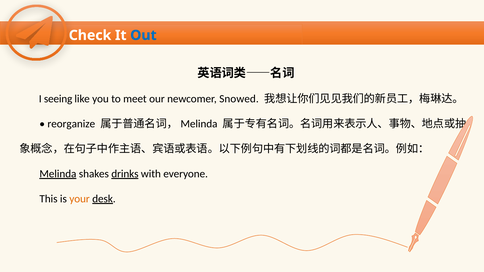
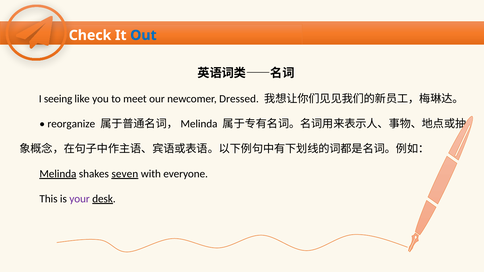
Snowed: Snowed -> Dressed (239, 99)
drinks: drinks -> seven (125, 174)
your colour: orange -> purple (80, 199)
